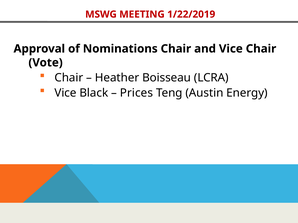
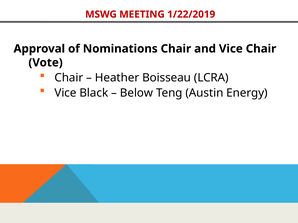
Prices: Prices -> Below (137, 93)
